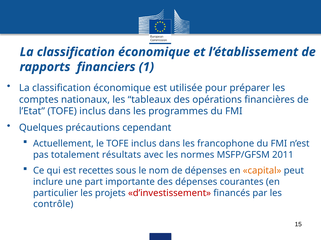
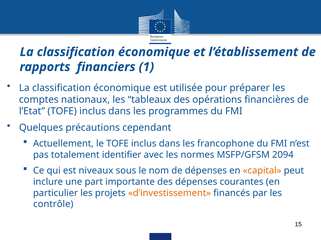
résultats: résultats -> identifier (122, 155)
2011: 2011 -> 2094 (283, 155)
recettes: recettes -> niveaux (96, 171)
d’investissement colour: red -> orange (169, 194)
